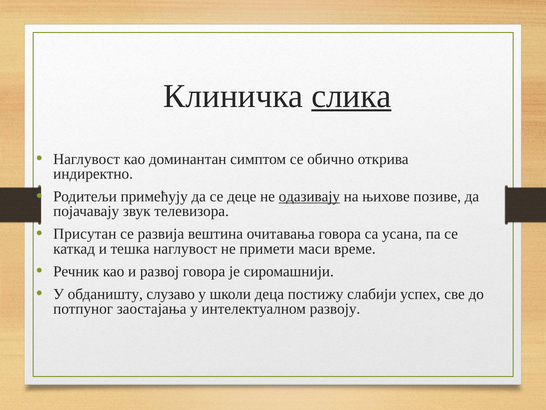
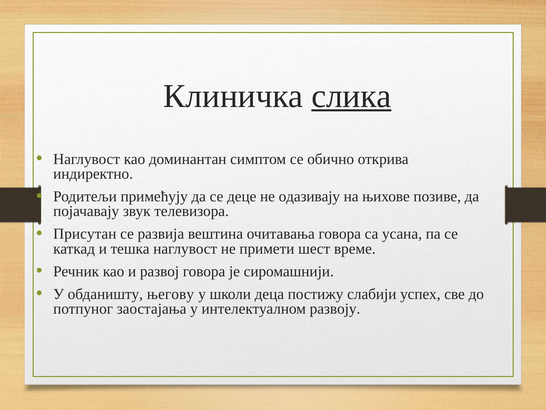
одазивају underline: present -> none (309, 196)
маси: маси -> шест (314, 248)
слузаво: слузаво -> његову (171, 294)
